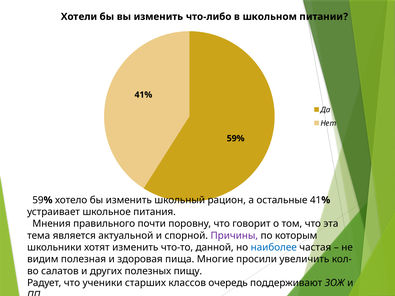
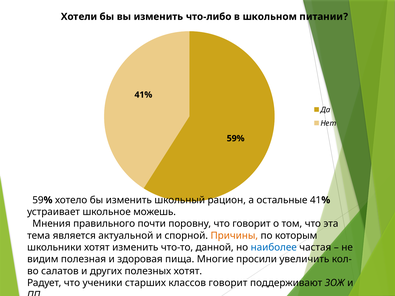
питания: питания -> можешь (155, 212)
Причины colour: purple -> orange (234, 236)
полезных пищу: пищу -> хотят (188, 271)
классов очередь: очередь -> говорит (228, 283)
